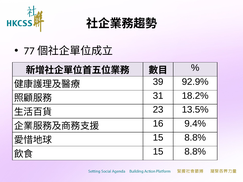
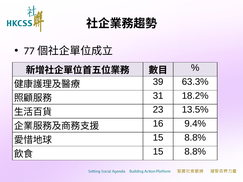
92.9%: 92.9% -> 63.3% (195, 82)
